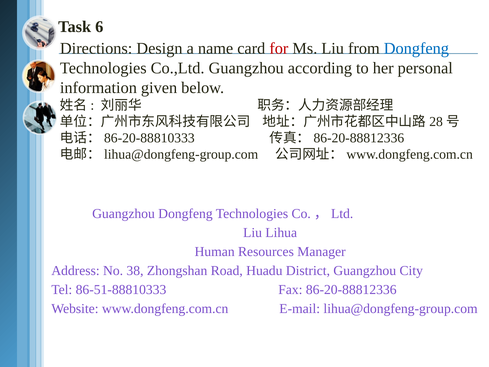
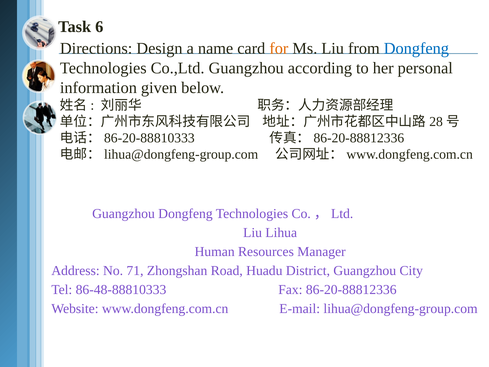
for colour: red -> orange (279, 49)
38: 38 -> 71 (135, 270)
86-51-88810333: 86-51-88810333 -> 86-48-88810333 (121, 289)
